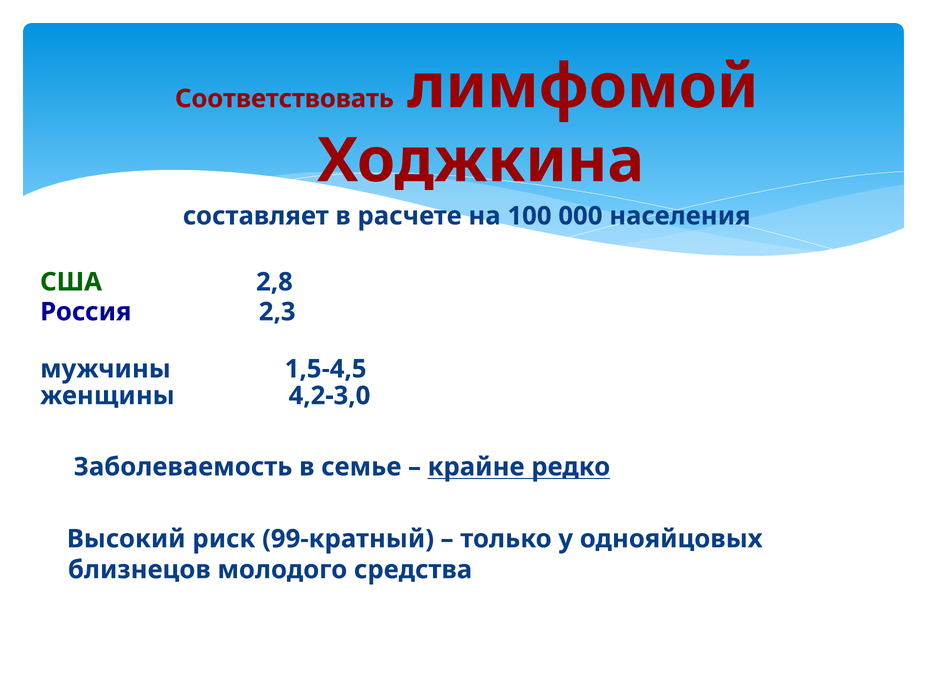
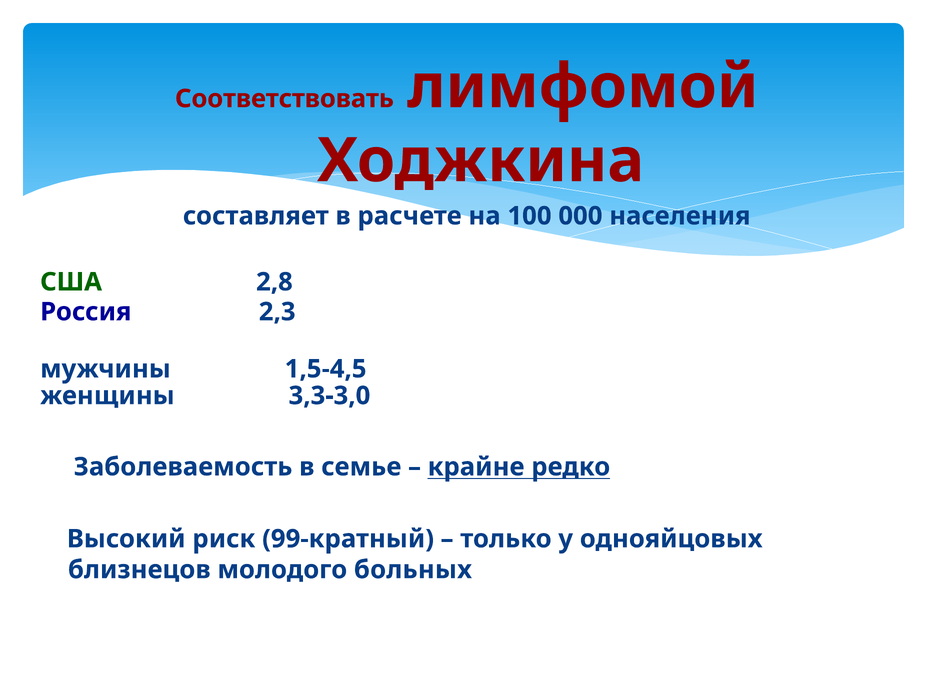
4,2-3,0: 4,2-3,0 -> 3,3-3,0 (329, 396)
средства: средства -> больных (413, 570)
